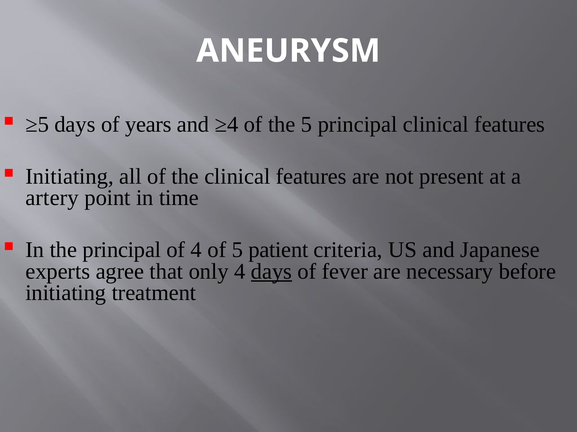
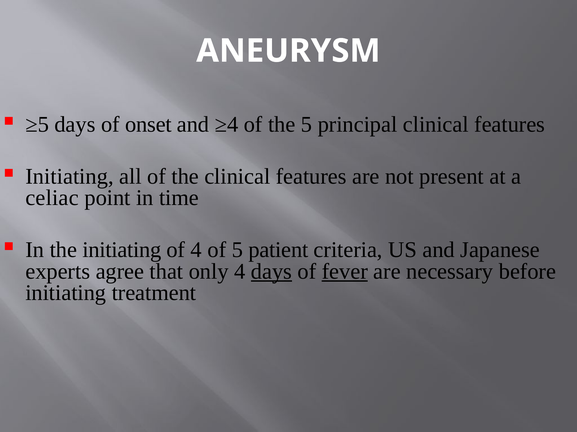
years: years -> onset (148, 125)
artery: artery -> celiac (52, 198)
the principal: principal -> initiating (122, 250)
fever underline: none -> present (345, 272)
